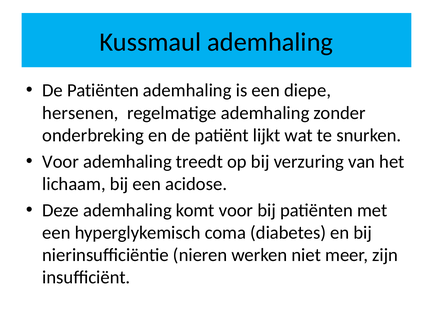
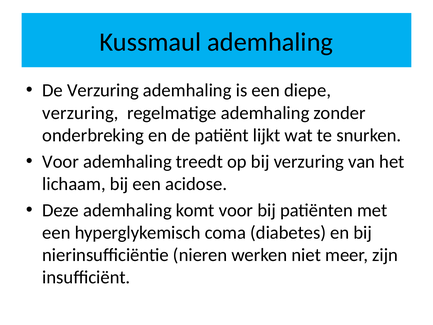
De Patiënten: Patiënten -> Verzuring (103, 90)
hersenen: hersenen -> verzuring (80, 113)
